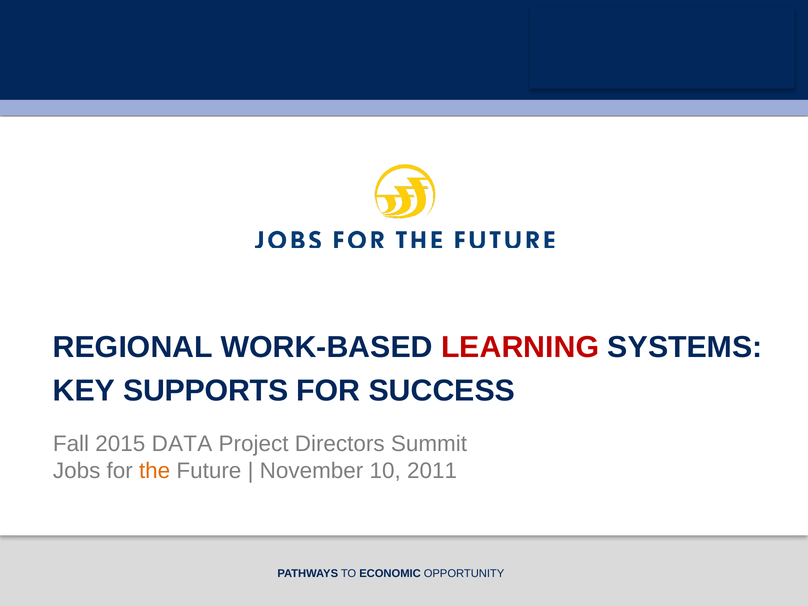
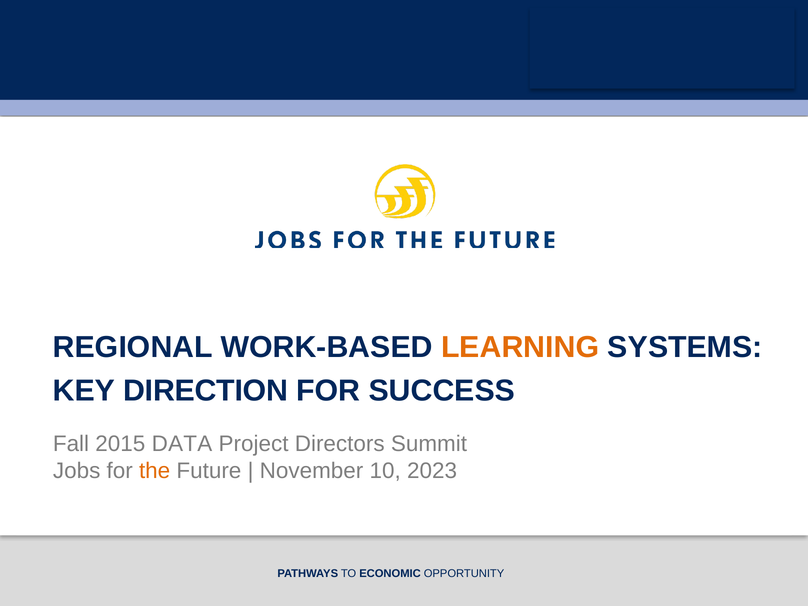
LEARNING colour: red -> orange (520, 347)
SUPPORTS: SUPPORTS -> DIRECTION (206, 391)
2011: 2011 -> 2023 (432, 471)
